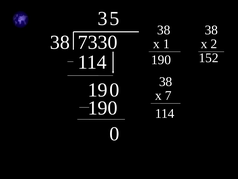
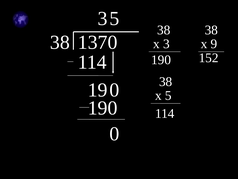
7330: 7330 -> 1370 (98, 42)
x 1: 1 -> 3 (166, 44)
2: 2 -> 9 (214, 44)
x 7: 7 -> 5 (168, 95)
